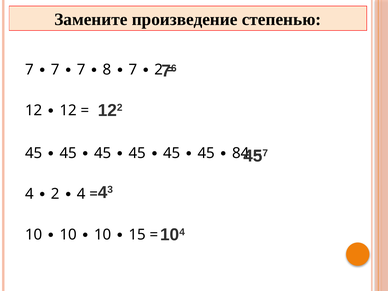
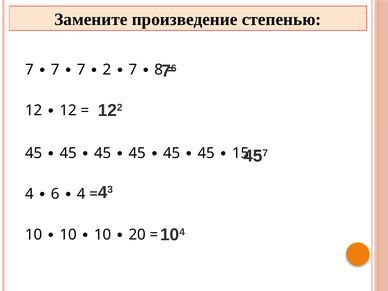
8: 8 -> 2 (107, 70)
7 2: 2 -> 8 (159, 70)
84: 84 -> 15 (241, 153)
4 2: 2 -> 6 (55, 194)
15: 15 -> 20 (137, 235)
